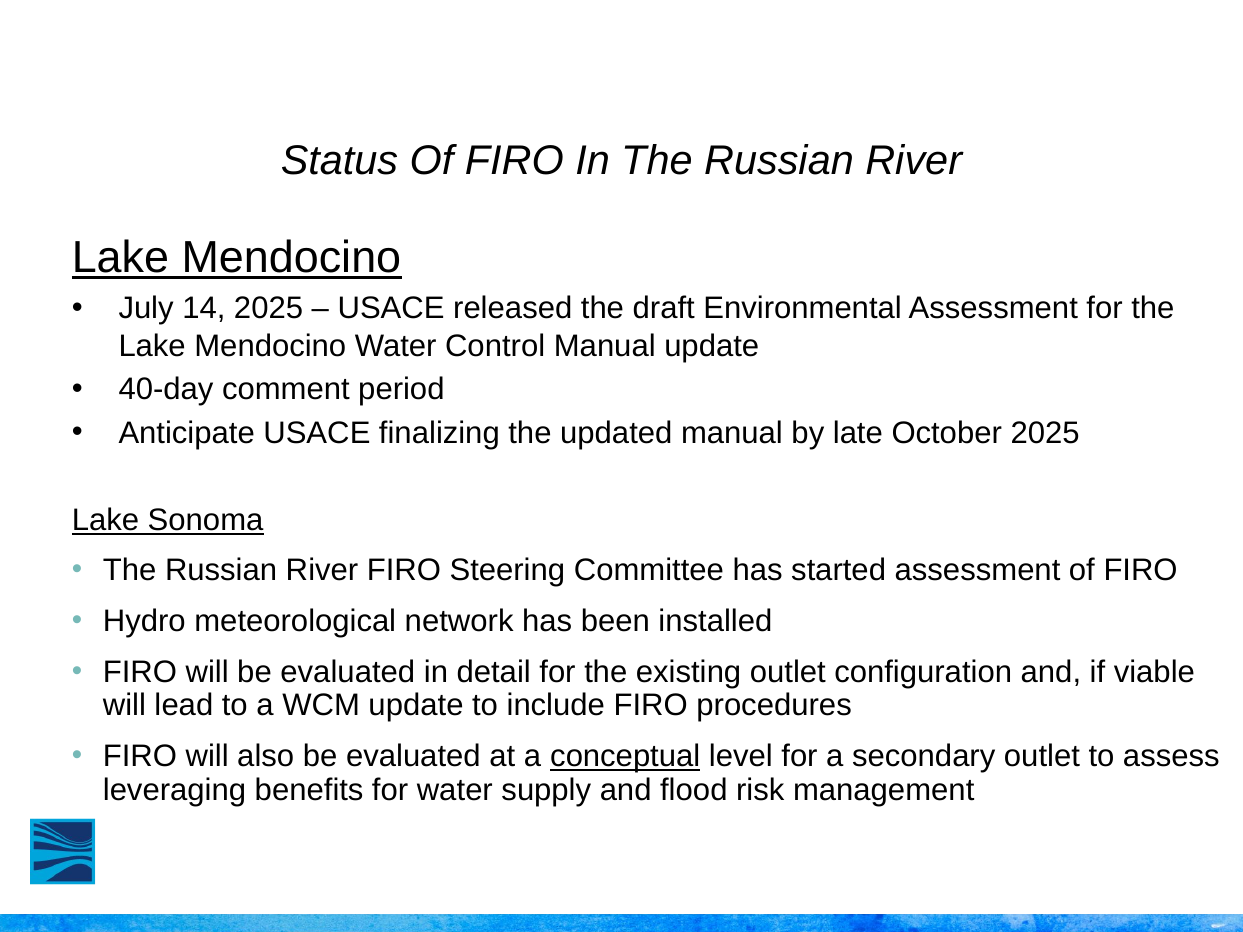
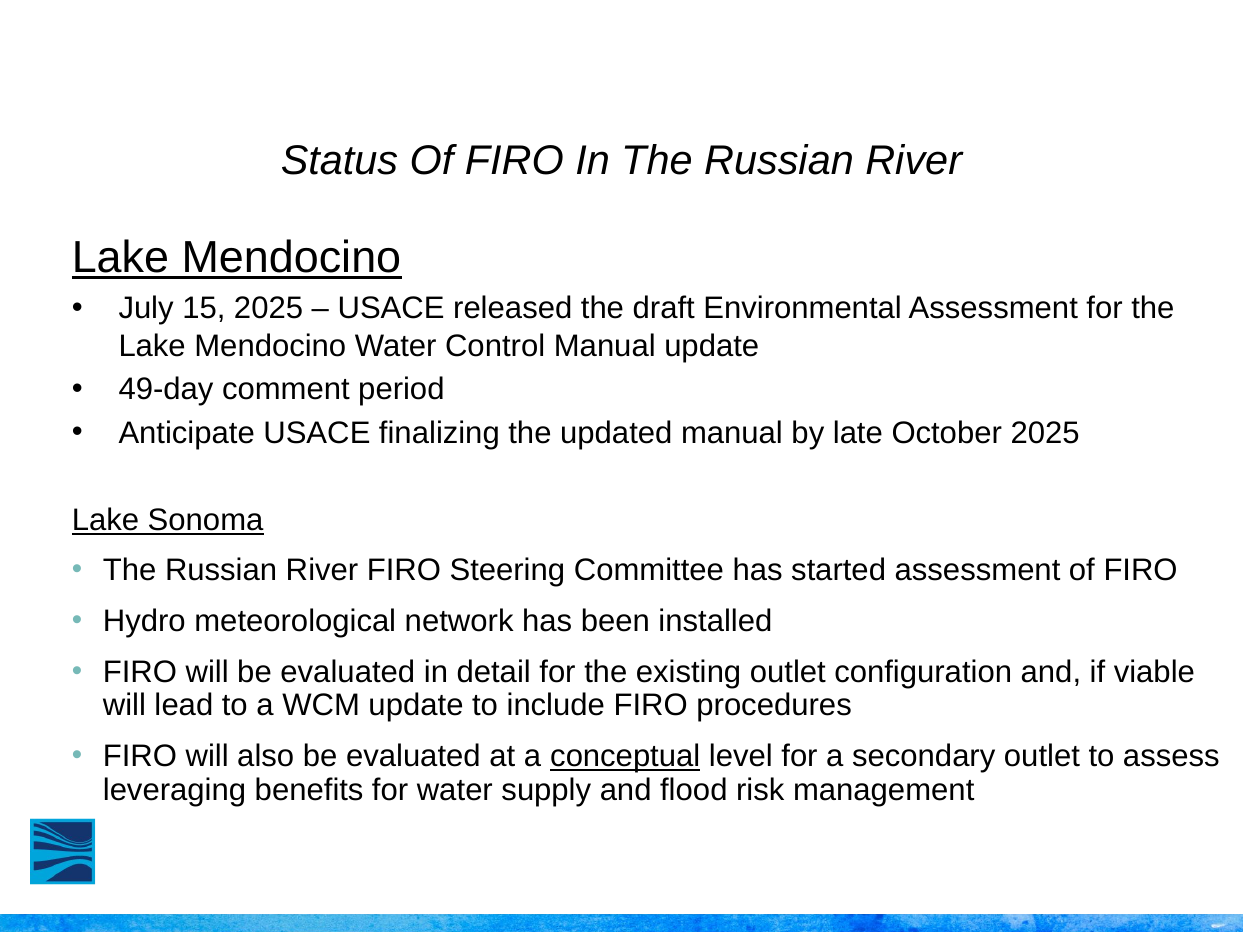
14: 14 -> 15 (204, 309)
40-day: 40-day -> 49-day (166, 390)
